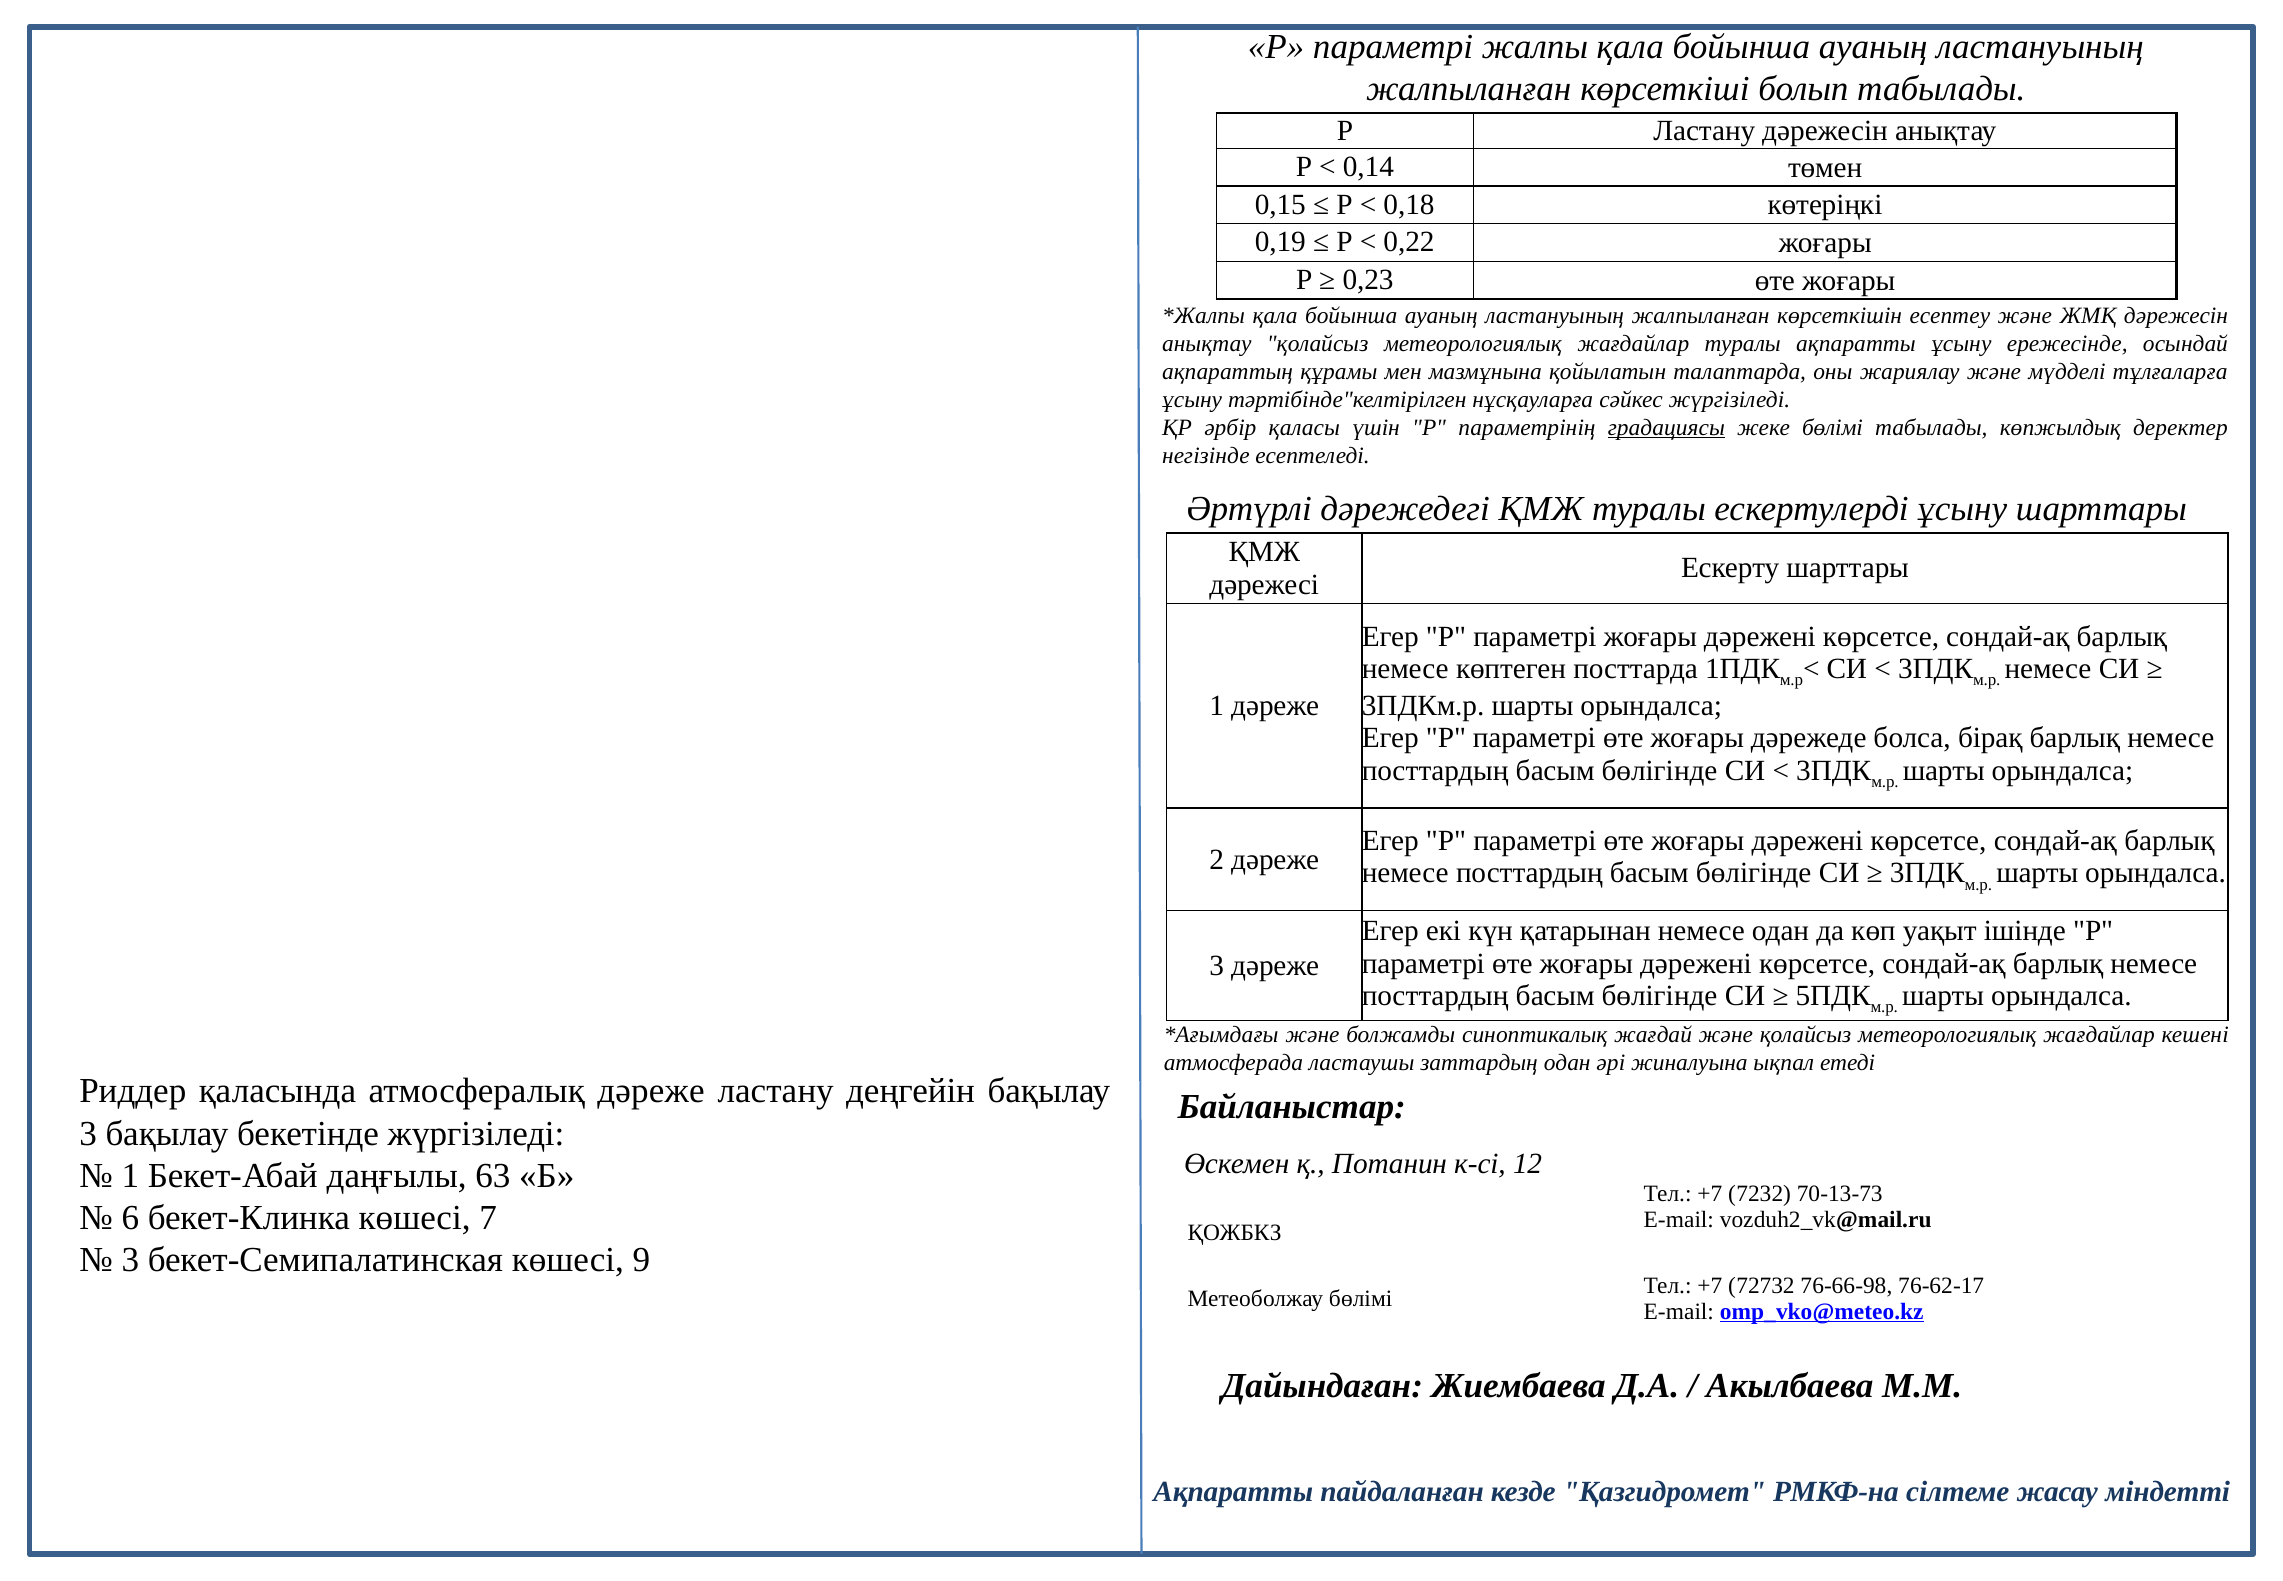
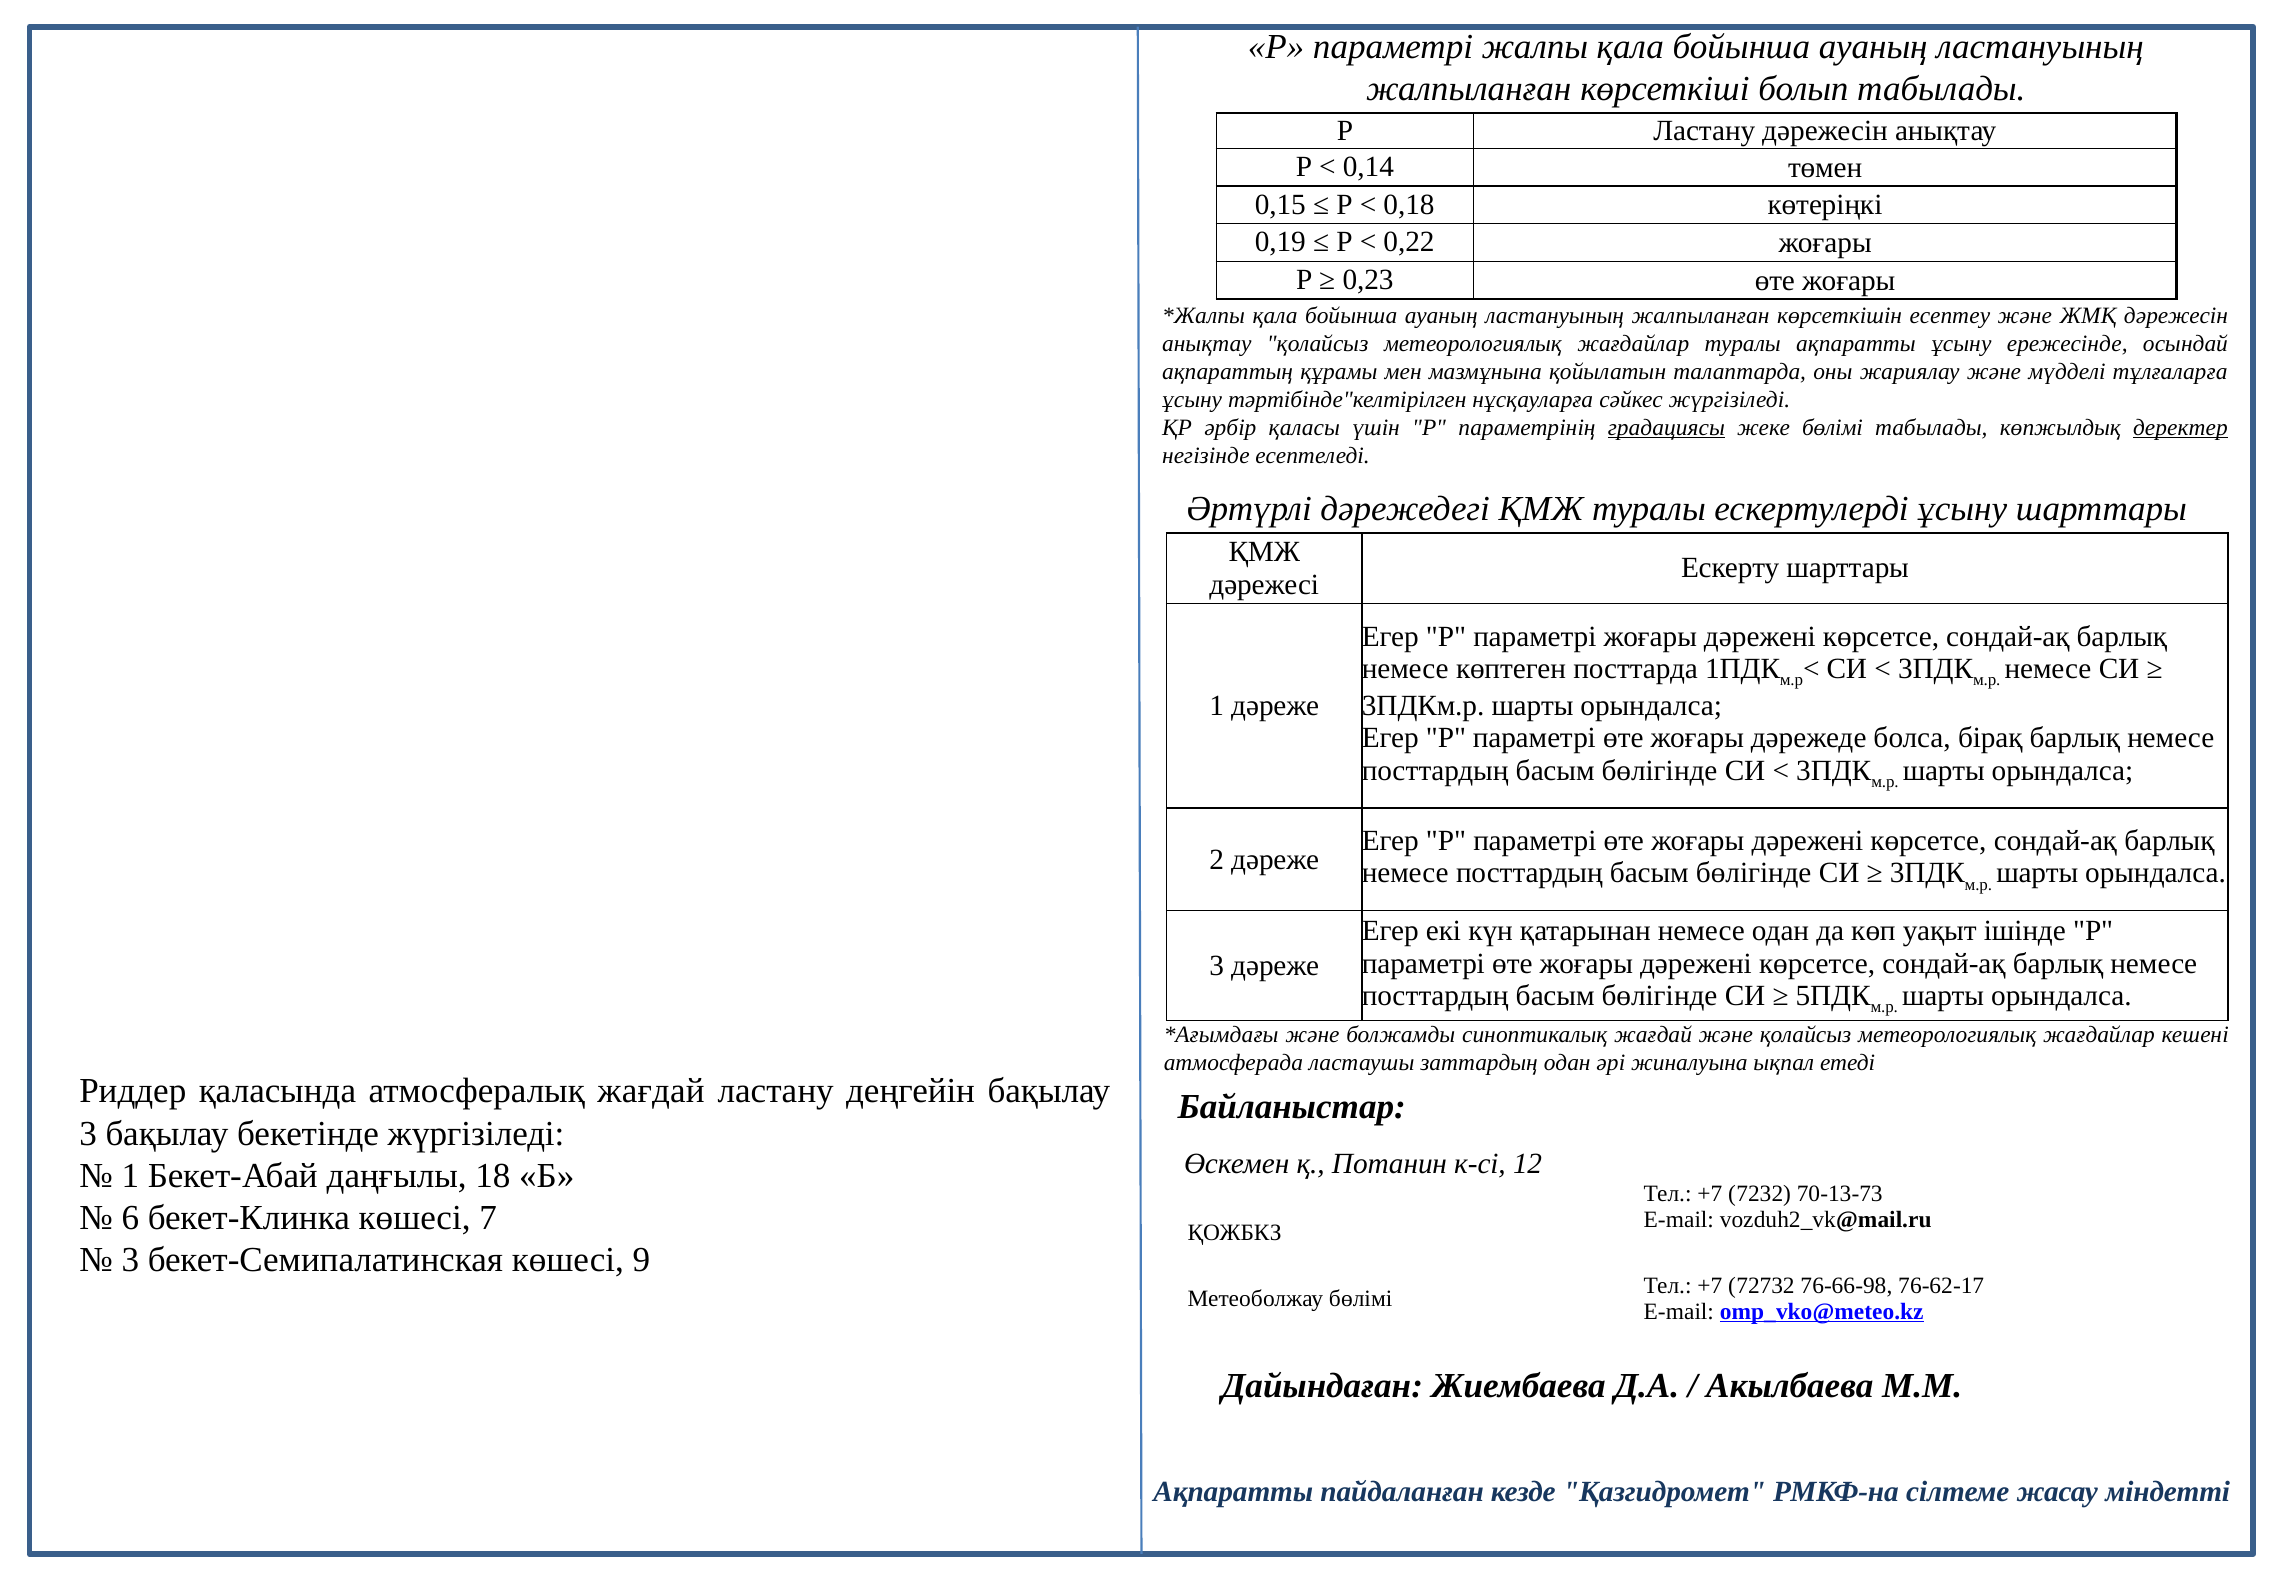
деректер underline: none -> present (2180, 427)
атмосфералық дәреже: дәреже -> жағдай (651, 1091)
63: 63 -> 18 (493, 1175)
